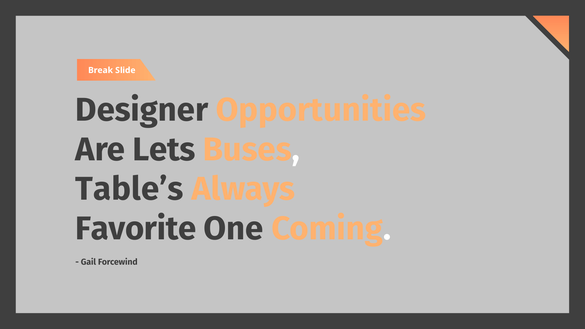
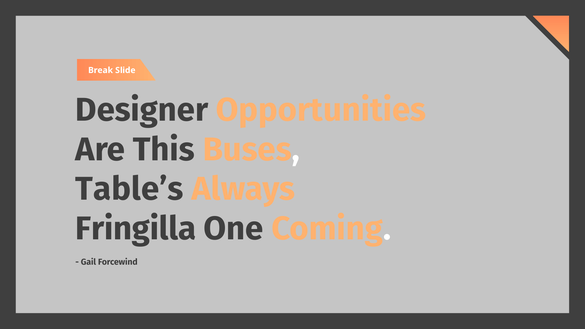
Lets: Lets -> This (164, 150)
Favorite: Favorite -> Fringilla (136, 229)
